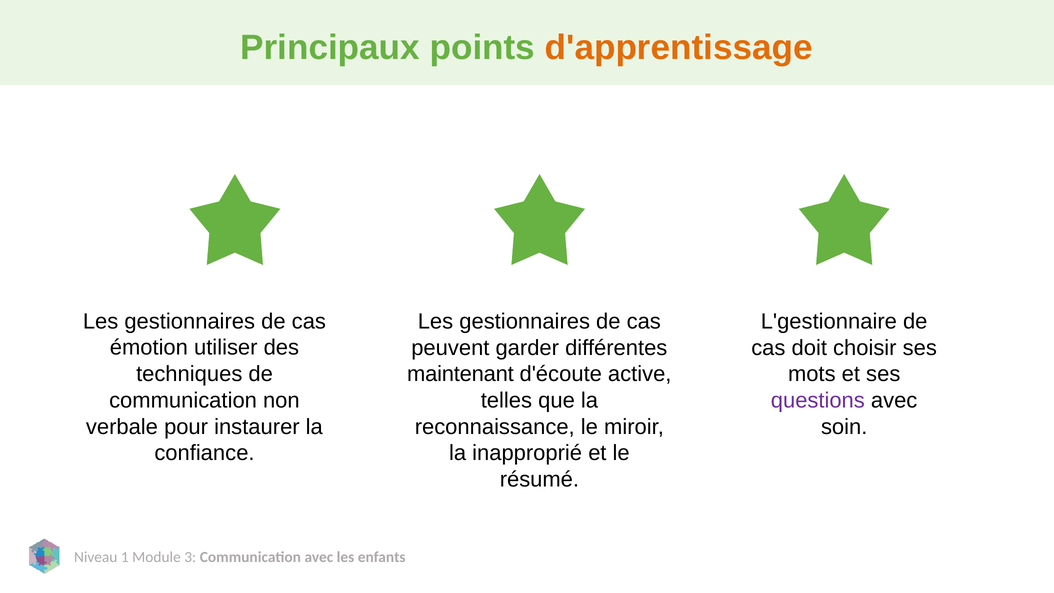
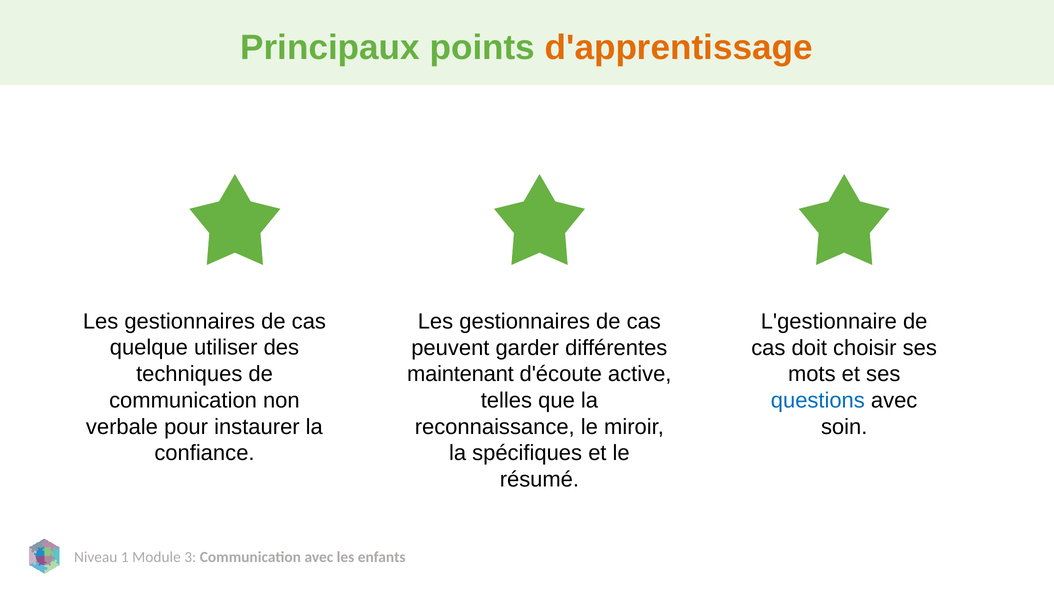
émotion: émotion -> quelque (149, 348)
questions colour: purple -> blue (818, 400)
inapproprié: inapproprié -> spécifiques (527, 453)
